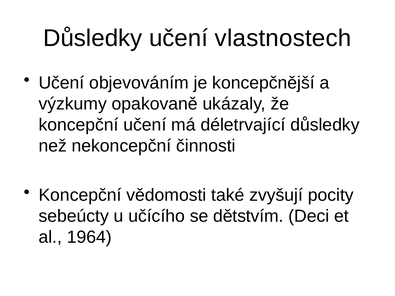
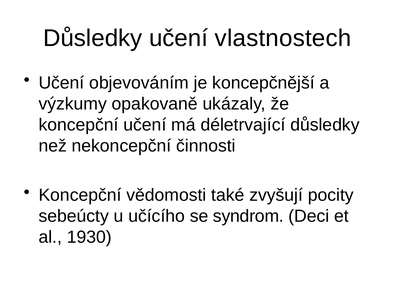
dětstvím: dětstvím -> syndrom (248, 216)
1964: 1964 -> 1930 (89, 237)
